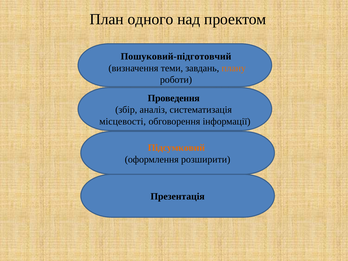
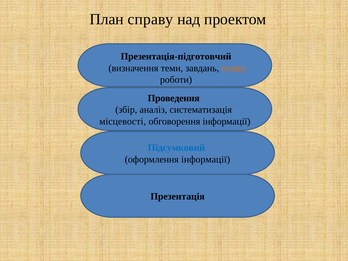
одного: одного -> справу (150, 19)
Пошуковий-підготовчий: Пошуковий-підготовчий -> Презентація-підготовчий (176, 56)
Підсумковий colour: orange -> blue (176, 148)
оформлення розширити: розширити -> інформації (206, 159)
